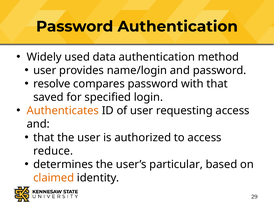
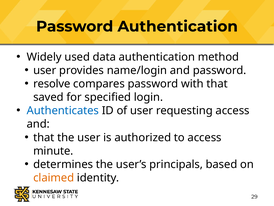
Authenticates colour: orange -> blue (63, 110)
reduce: reduce -> minute (53, 151)
particular: particular -> principals (176, 164)
